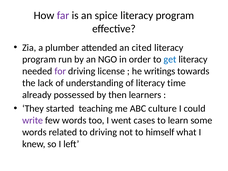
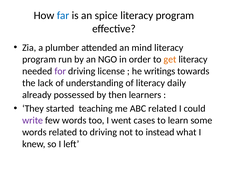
far colour: purple -> blue (63, 15)
cited: cited -> mind (142, 48)
get colour: blue -> orange (170, 59)
time: time -> daily (177, 83)
ABC culture: culture -> related (163, 109)
himself: himself -> instead (160, 132)
